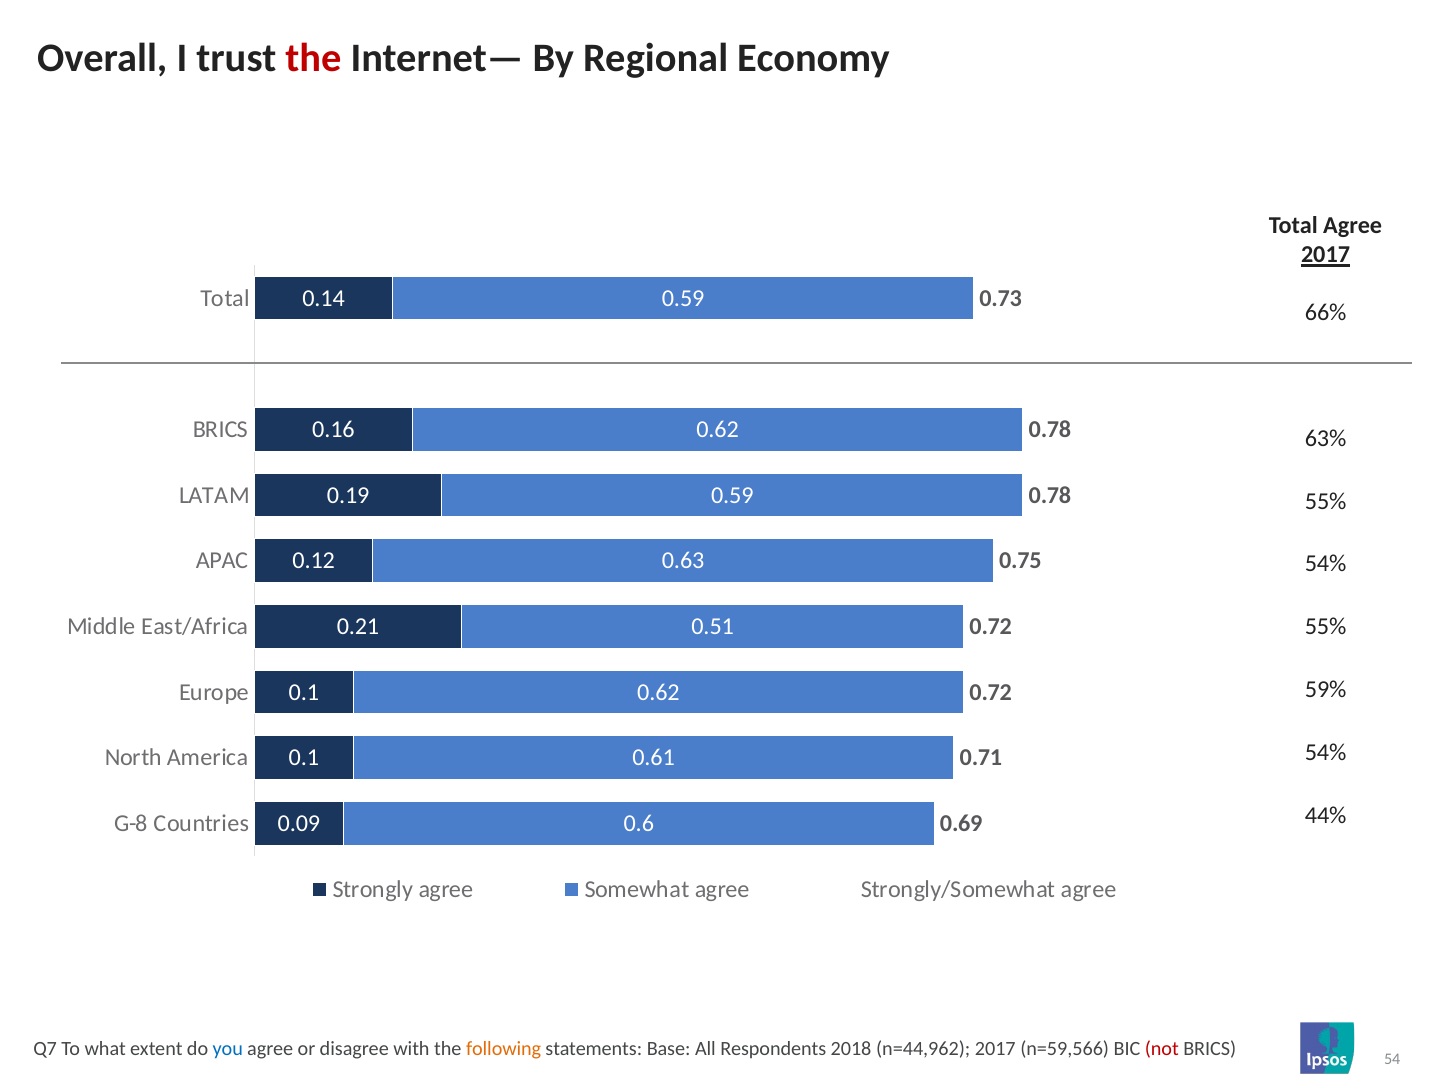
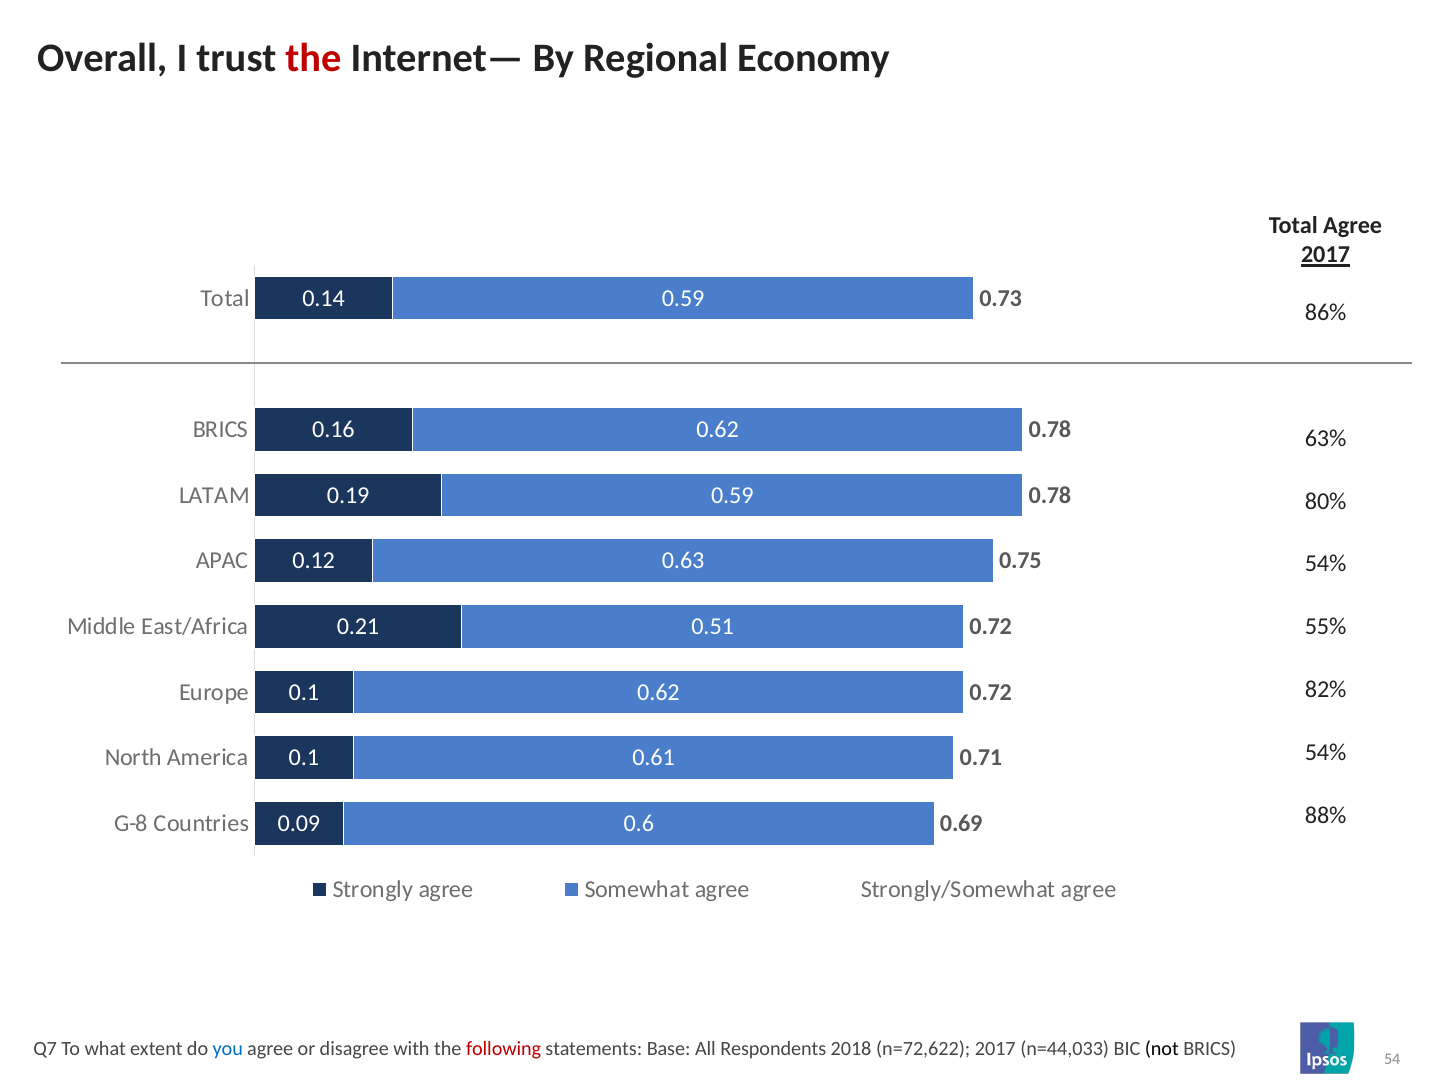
66%: 66% -> 86% (1326, 313)
55%: 55% -> 80% (1326, 501)
59%: 59% -> 82% (1326, 690)
44%: 44% -> 88% (1326, 816)
following colour: orange -> red (504, 1050)
n=44,962: n=44,962 -> n=72,622 (923, 1050)
n=59,566: n=59,566 -> n=44,033 (1065, 1050)
not colour: red -> black (1162, 1050)
